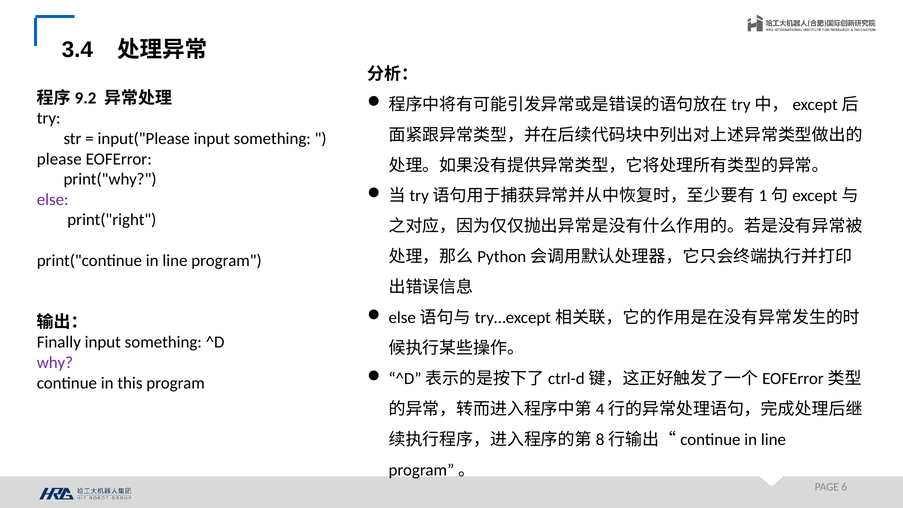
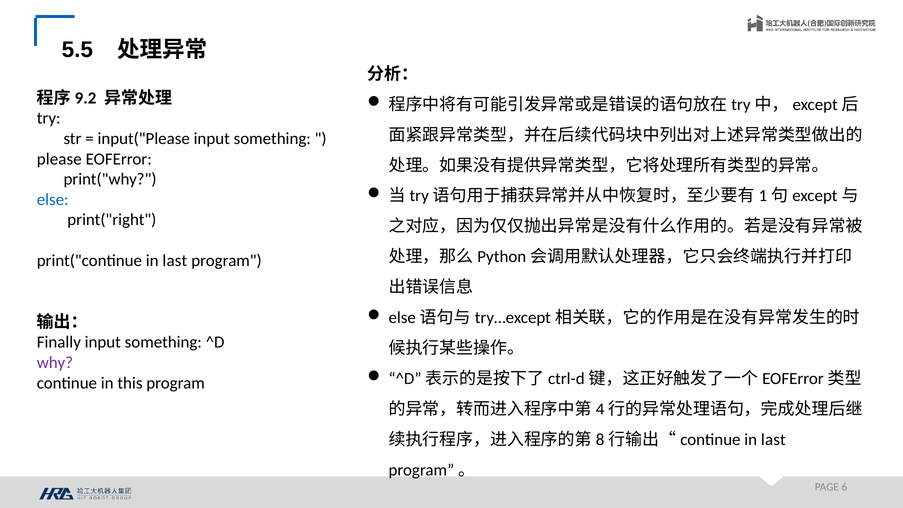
3.4: 3.4 -> 5.5 (77, 50)
else colour: purple -> blue (53, 200)
print("continue in line: line -> last (175, 261)
line: line -> last (773, 440)
